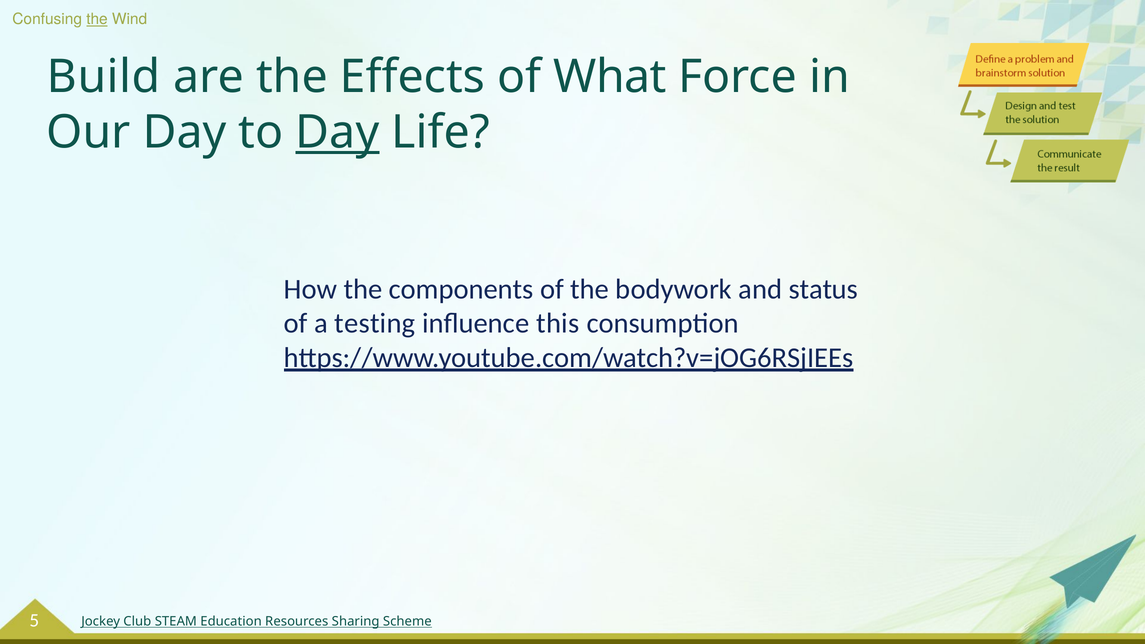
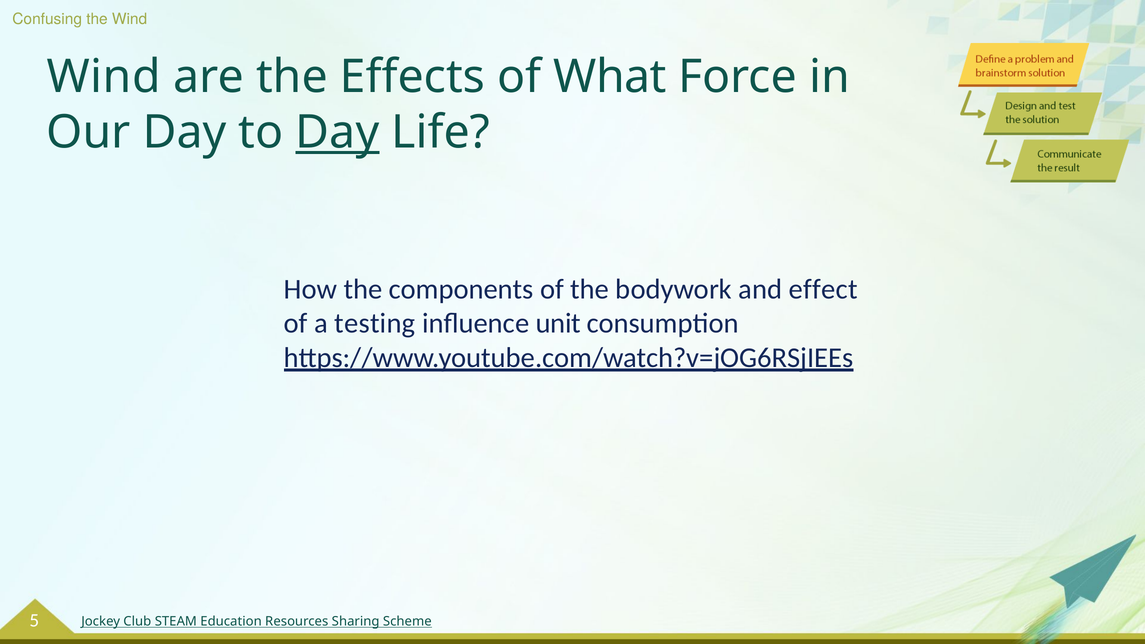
the underline: present -> none (97, 19)
Build: Build -> Wind (104, 77)
status: status -> effect (823, 289)
this: this -> unit (558, 323)
